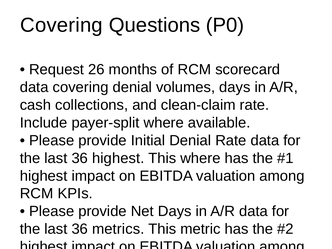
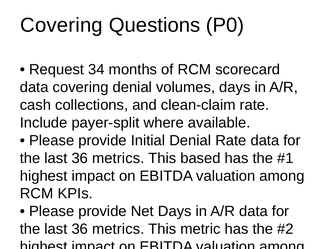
26: 26 -> 34 (96, 70)
highest: highest -> metrics (118, 158)
This where: where -> based (200, 158)
